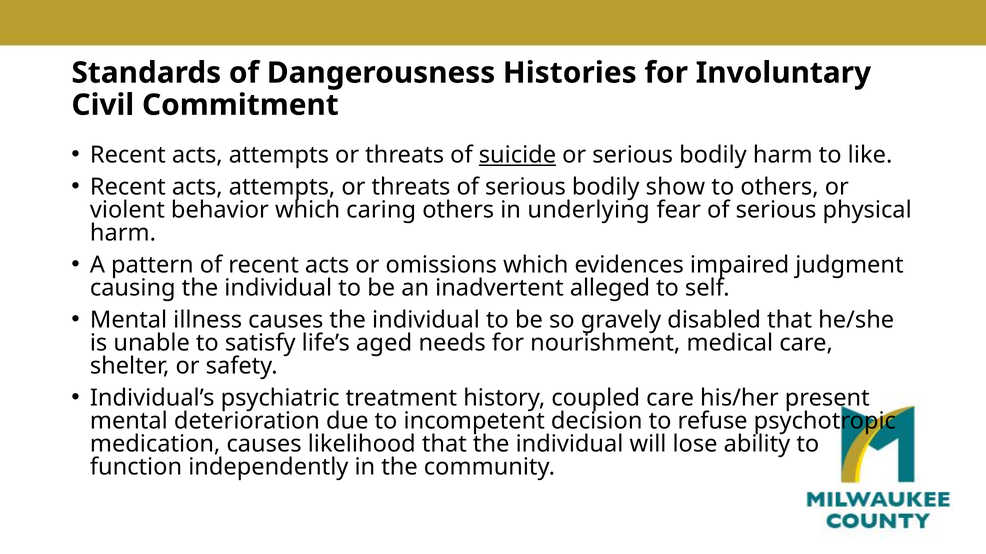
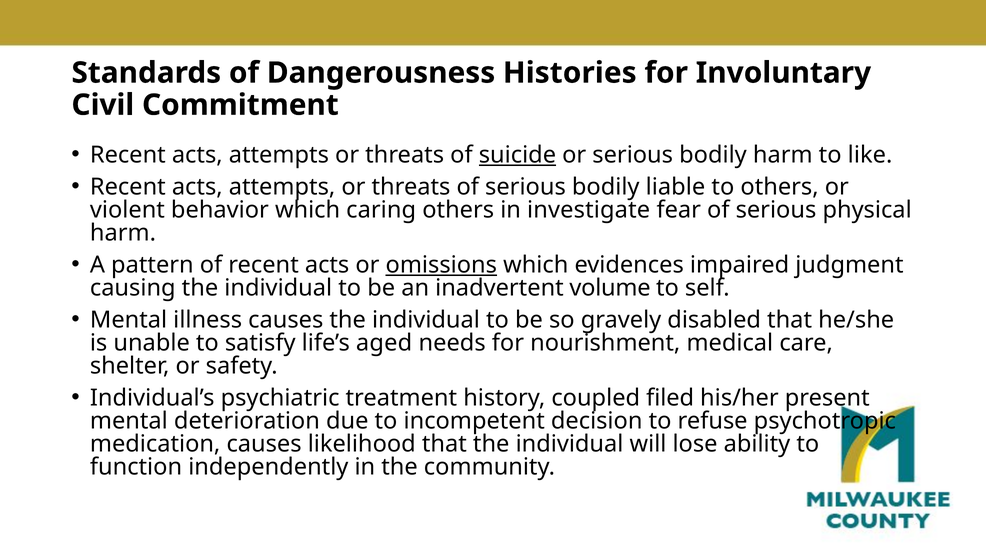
show: show -> liable (675, 187)
underlying: underlying -> investigate (589, 210)
omissions underline: none -> present (441, 265)
alleged: alleged -> volume (610, 288)
coupled care: care -> filed (670, 399)
